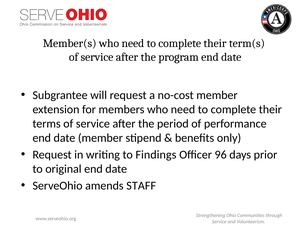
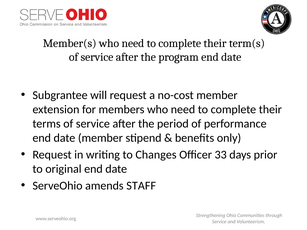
Findings: Findings -> Changes (156, 155)
96: 96 -> 33 (221, 155)
